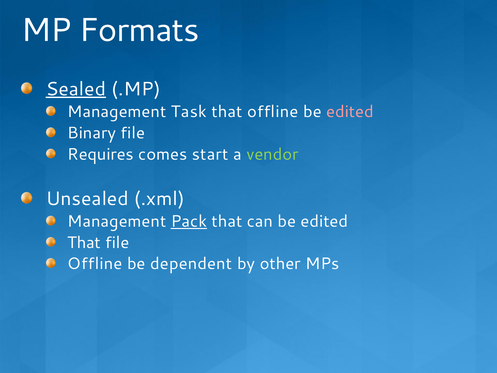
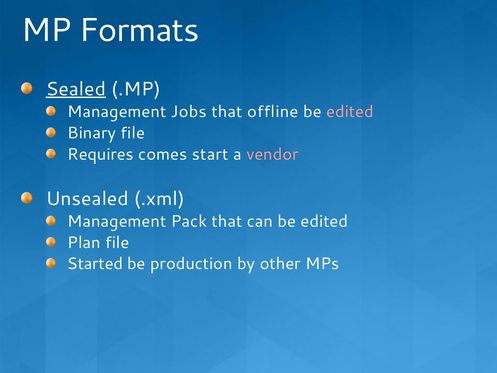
Task: Task -> Jobs (189, 112)
vendor colour: light green -> pink (273, 154)
Pack underline: present -> none (189, 221)
That: That -> Plan (84, 242)
Offline: Offline -> Started (95, 264)
dependent: dependent -> production (191, 264)
